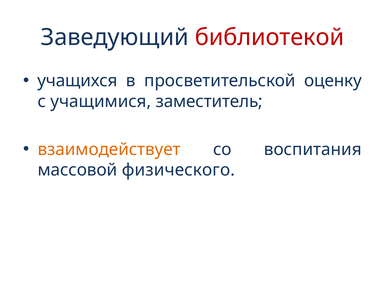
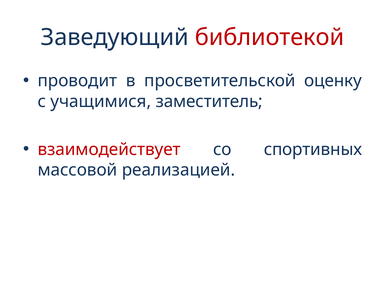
учащихся: учащихся -> проводит (77, 81)
взаимодействует colour: orange -> red (109, 149)
воспитания: воспитания -> спортивных (313, 149)
физического: физического -> реализацией (178, 170)
